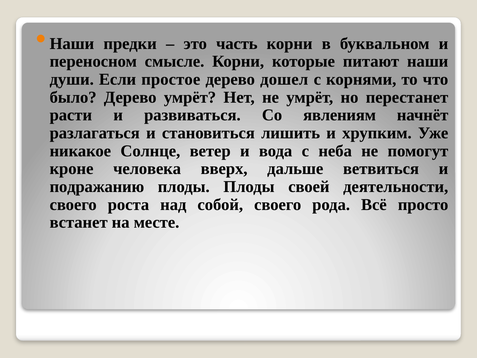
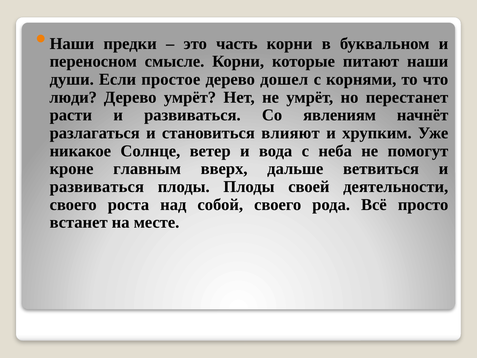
было: было -> люди (73, 97)
лишить: лишить -> влияют (290, 133)
человека: человека -> главным (147, 169)
подражанию: подражанию -> развиваться (97, 187)
